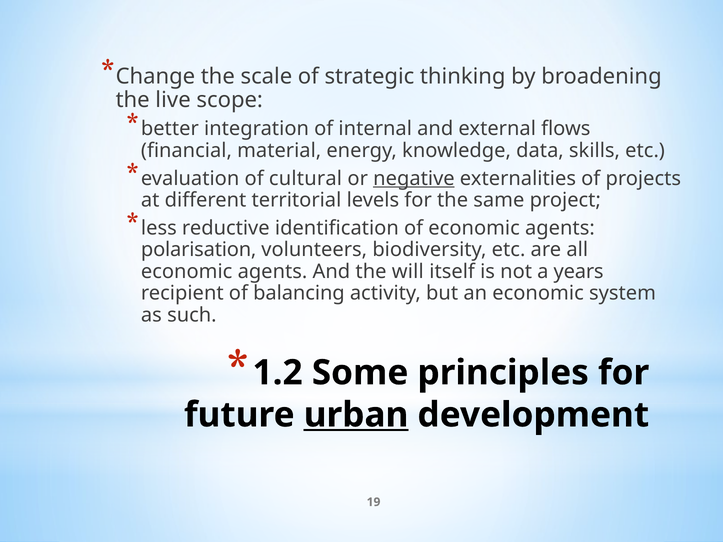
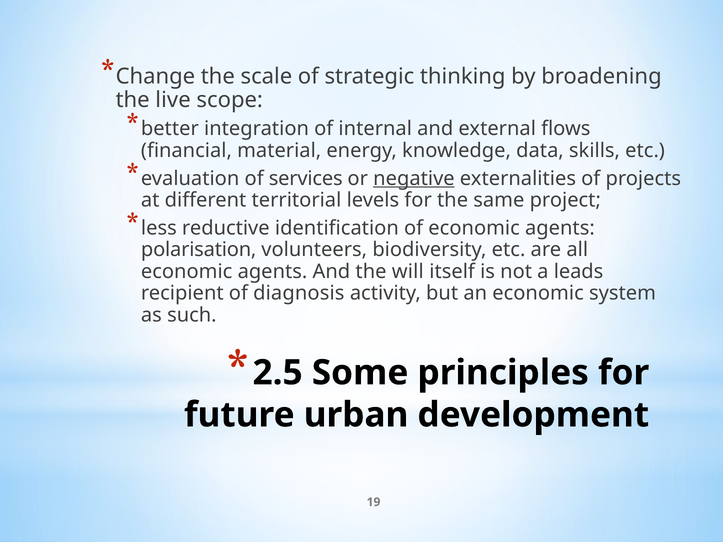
cultural: cultural -> services (306, 179)
years: years -> leads (579, 272)
balancing: balancing -> diagnosis (299, 293)
1.2: 1.2 -> 2.5 (278, 373)
urban underline: present -> none (356, 415)
